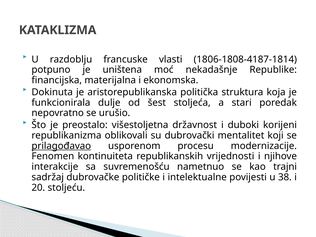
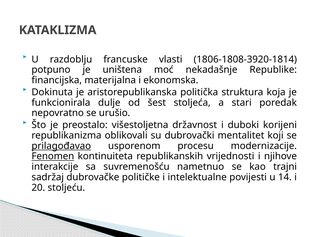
1806-1808-4187-1814: 1806-1808-4187-1814 -> 1806-1808-3920-1814 (245, 59)
Fenomen underline: none -> present (53, 156)
38: 38 -> 14 (285, 177)
